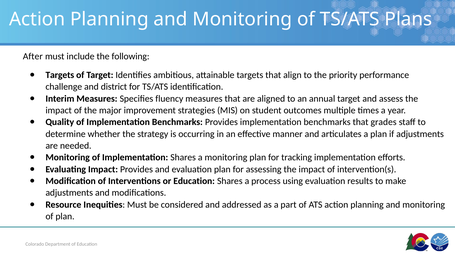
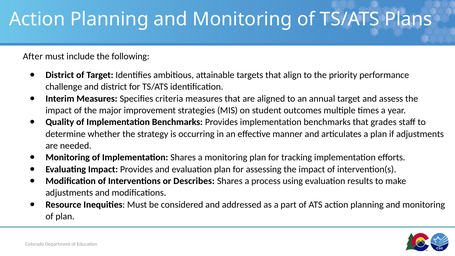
Targets: Targets -> District (60, 75)
fluency: fluency -> criteria (169, 99)
or Education: Education -> Describes (194, 181)
